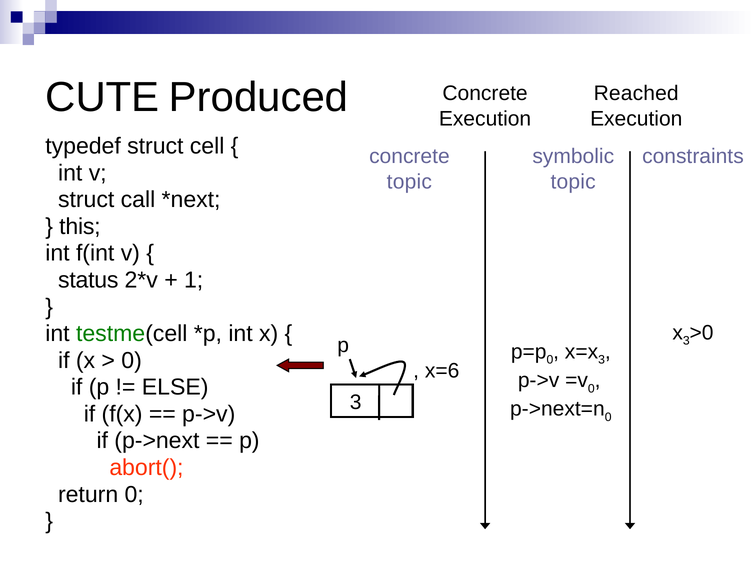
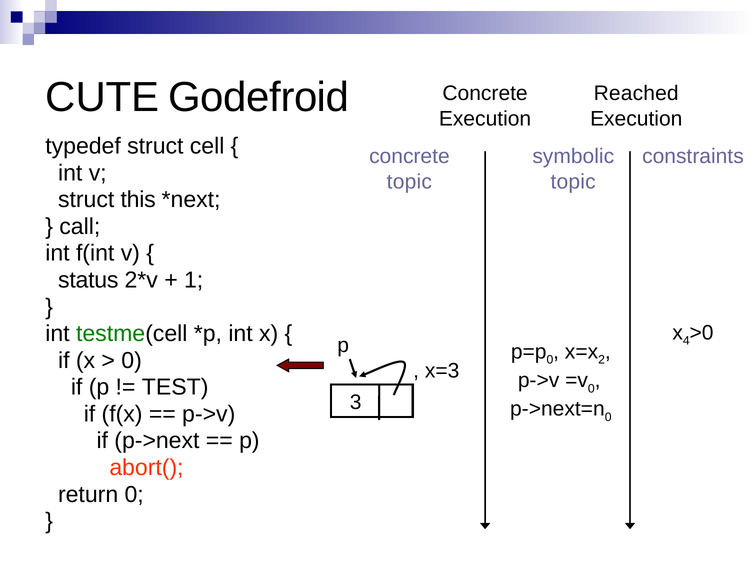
Produced: Produced -> Godefroid (259, 97)
call: call -> this (138, 200)
this: this -> call (80, 227)
x 3: 3 -> 4 (686, 341)
3: 3 -> 2 (602, 360)
x=6: x=6 -> x=3 (442, 371)
ELSE: ELSE -> TEST (175, 387)
